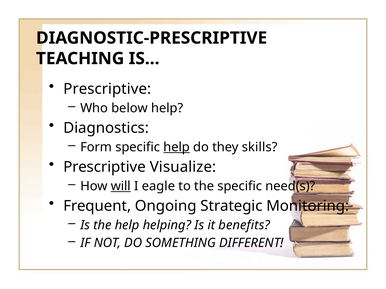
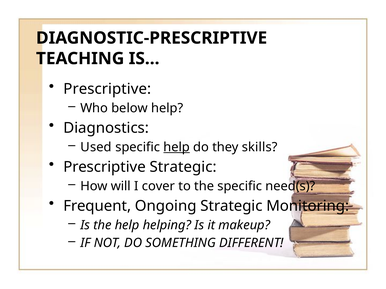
Form: Form -> Used (96, 147)
Prescriptive Visualize: Visualize -> Strategic (183, 167)
will underline: present -> none (121, 186)
eagle: eagle -> cover (158, 186)
benefits: benefits -> makeup (244, 225)
